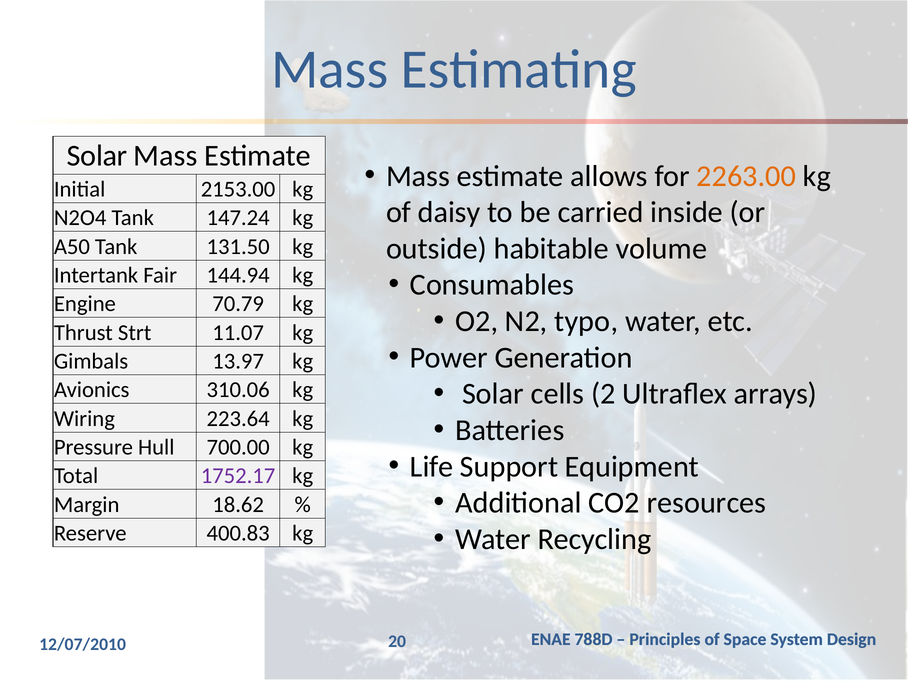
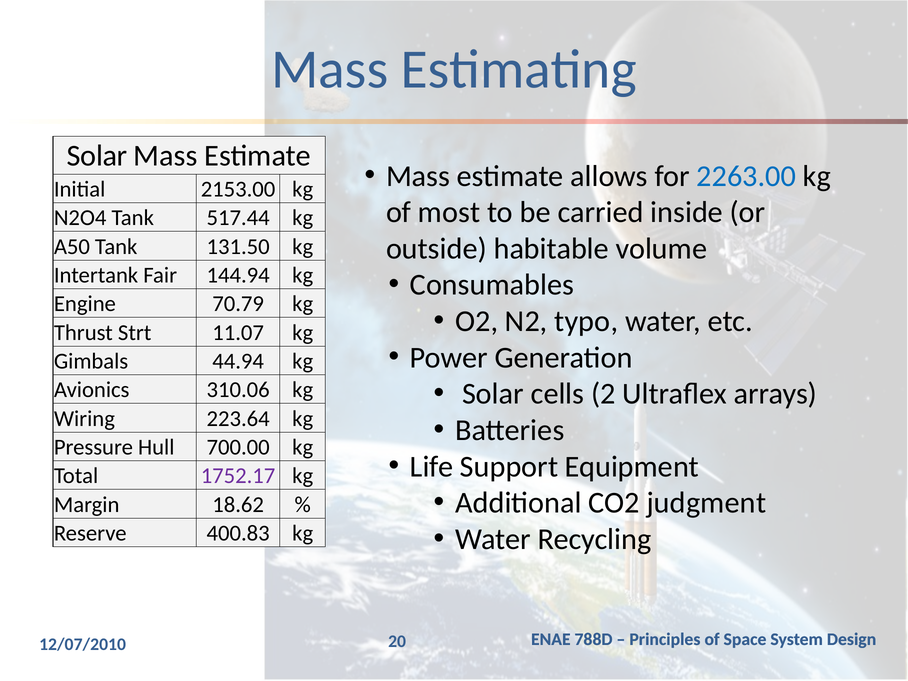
2263.00 colour: orange -> blue (746, 176)
daisy: daisy -> most (449, 212)
147.24: 147.24 -> 517.44 (238, 218)
13.97: 13.97 -> 44.94 (238, 361)
resources: resources -> judgment (706, 503)
